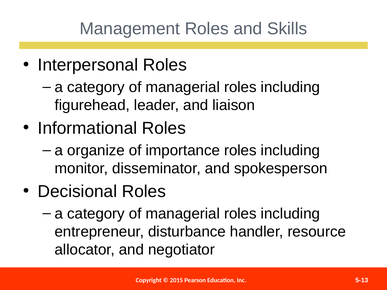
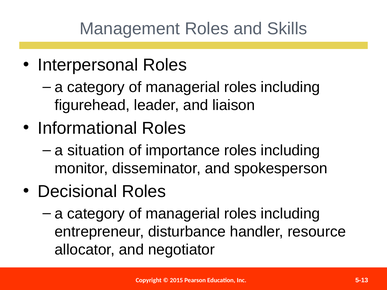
organize: organize -> situation (96, 151)
